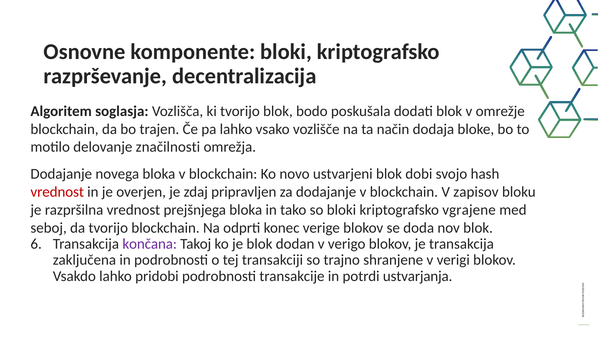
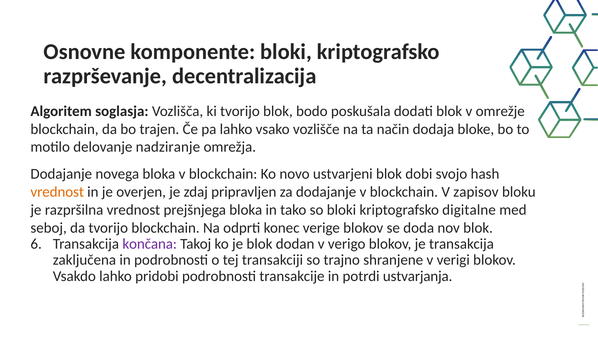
značilnosti: značilnosti -> nadziranje (168, 147)
vrednost colour: red -> orange (57, 191)
vgrajene: vgrajene -> digitalne (469, 209)
